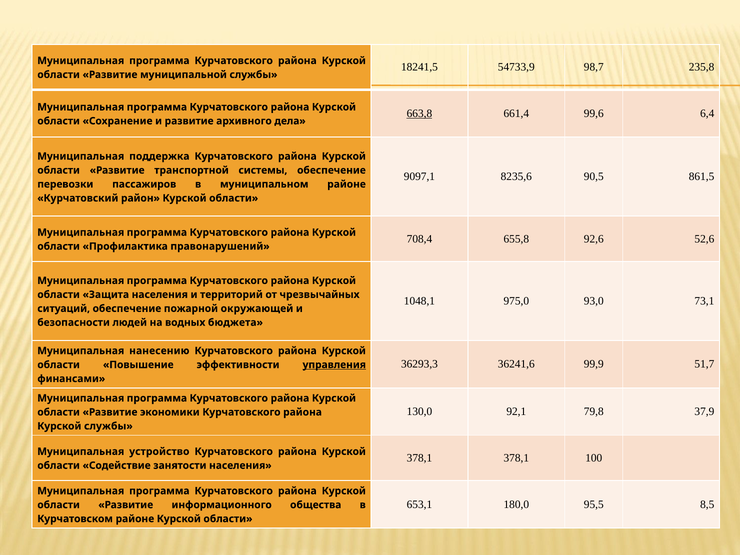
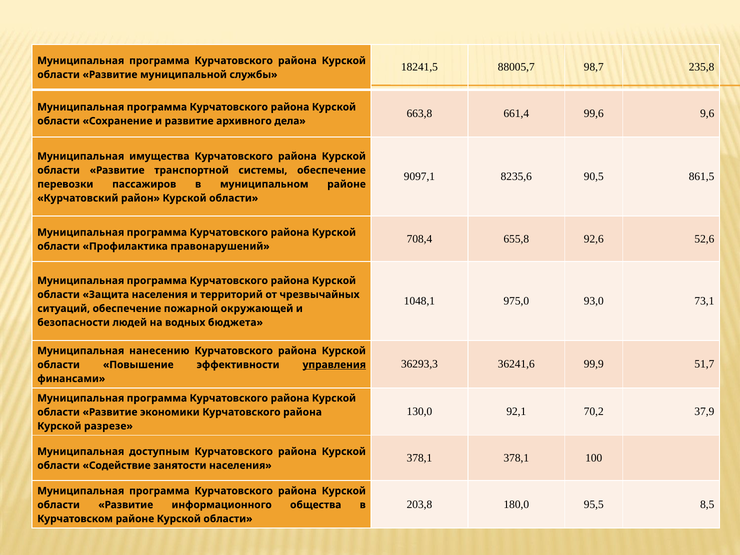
54733,9: 54733,9 -> 88005,7 (516, 67)
663,8 underline: present -> none (419, 113)
6,4: 6,4 -> 9,6 (707, 113)
поддержка: поддержка -> имущества (159, 156)
79,8: 79,8 -> 70,2 (594, 412)
Курской службы: службы -> разрезе (108, 426)
устройство: устройство -> доступным (159, 452)
653,1: 653,1 -> 203,8 (419, 504)
